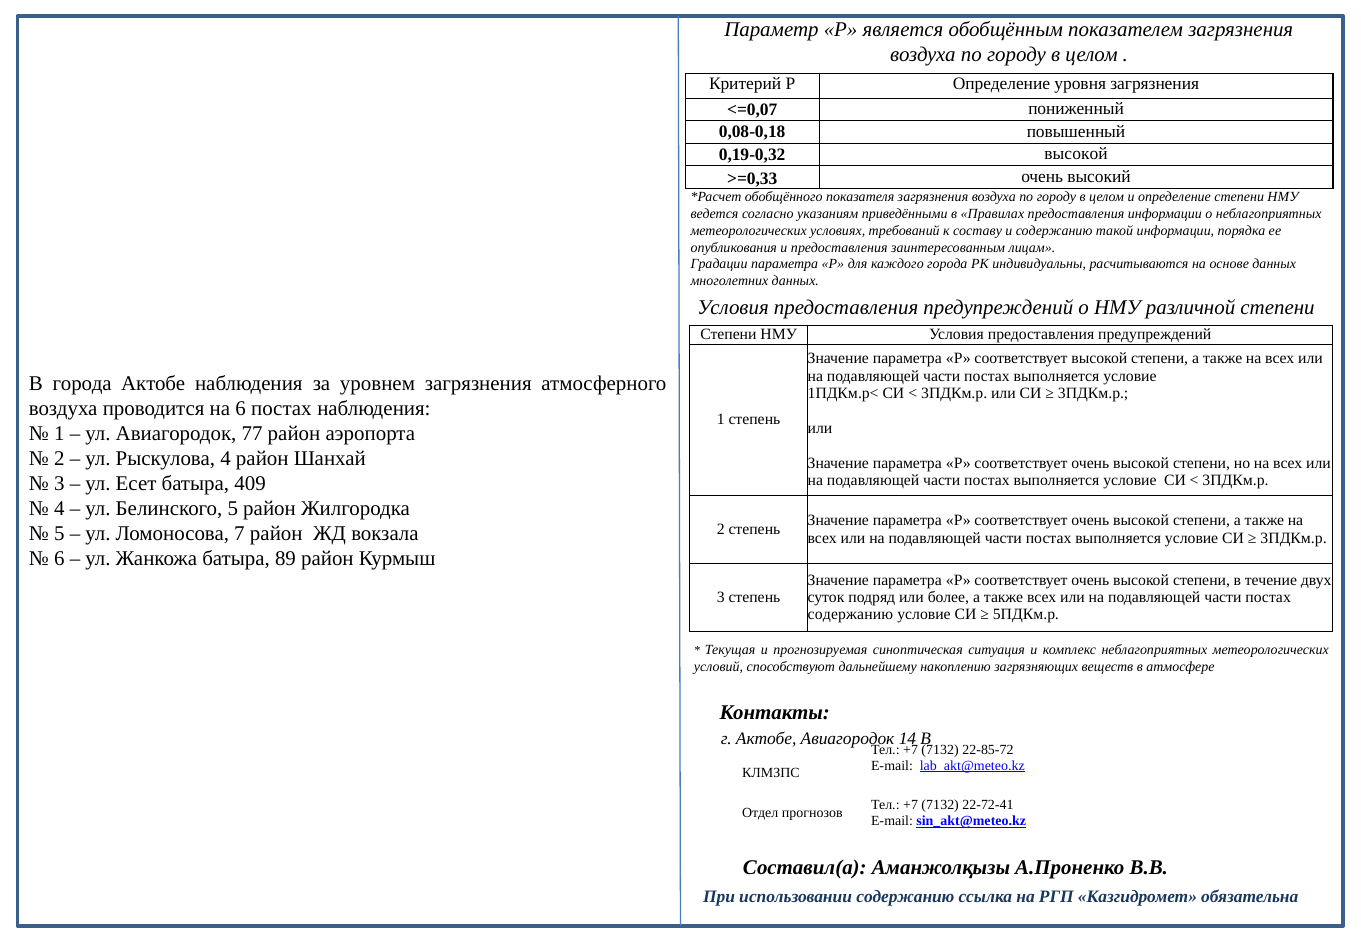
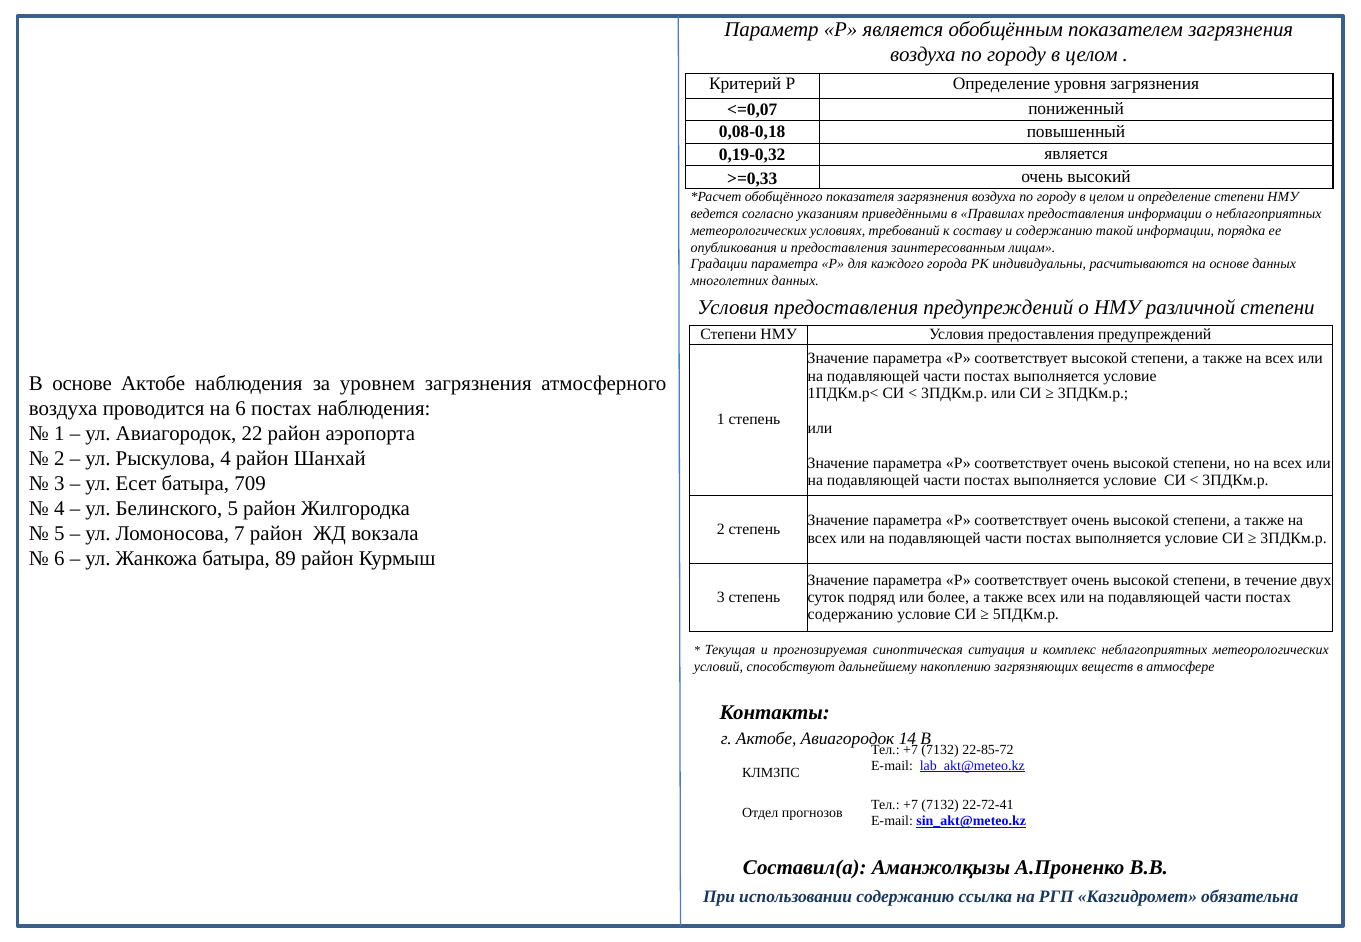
0,19-0,32 высокой: высокой -> является (1076, 154)
В города: города -> основе (82, 383)
77: 77 -> 22 (252, 434)
409: 409 -> 709 (250, 484)
